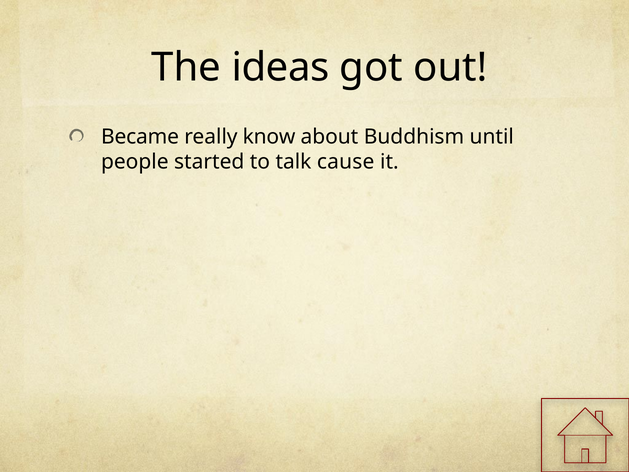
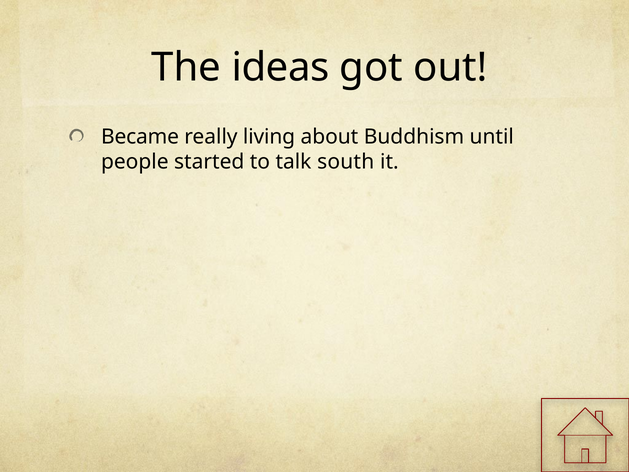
know: know -> living (269, 137)
cause: cause -> south (346, 162)
